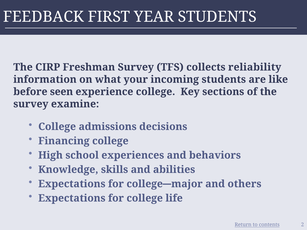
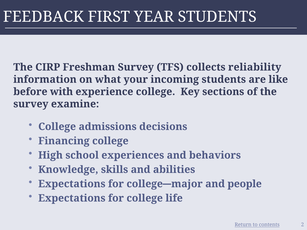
seen: seen -> with (61, 92)
others: others -> people (245, 184)
